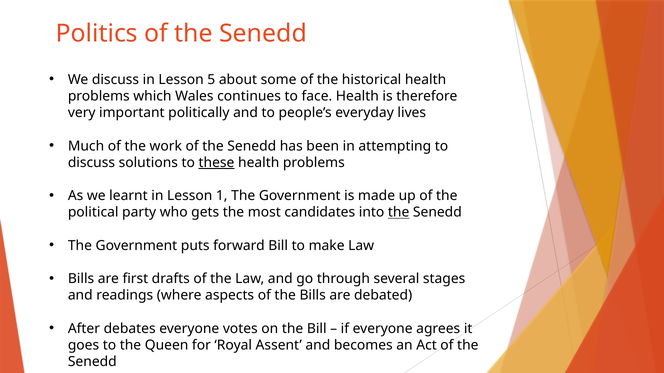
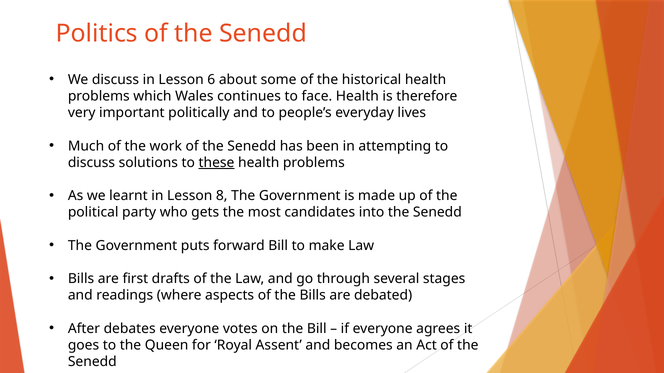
5: 5 -> 6 (211, 80)
1: 1 -> 8 (222, 196)
the underline: present -> none (399, 213)
